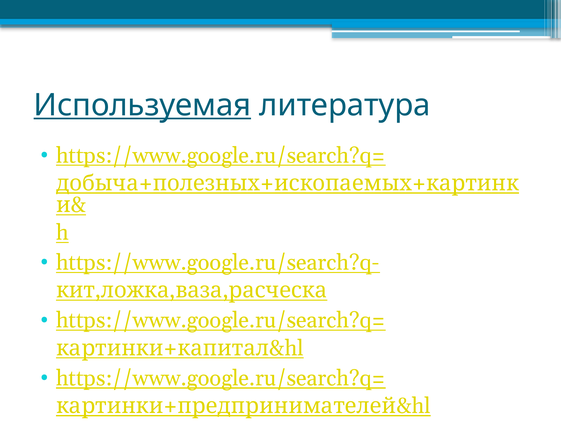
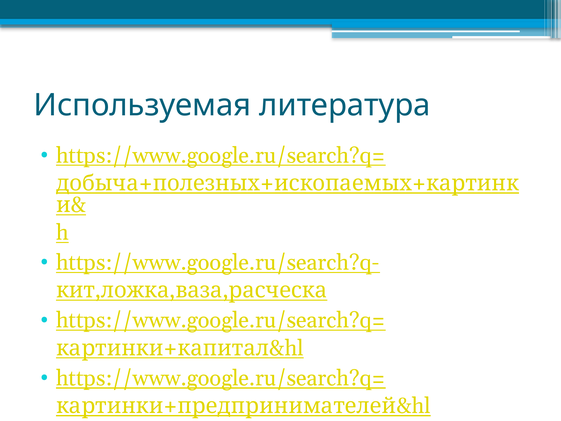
Используемая underline: present -> none (142, 105)
